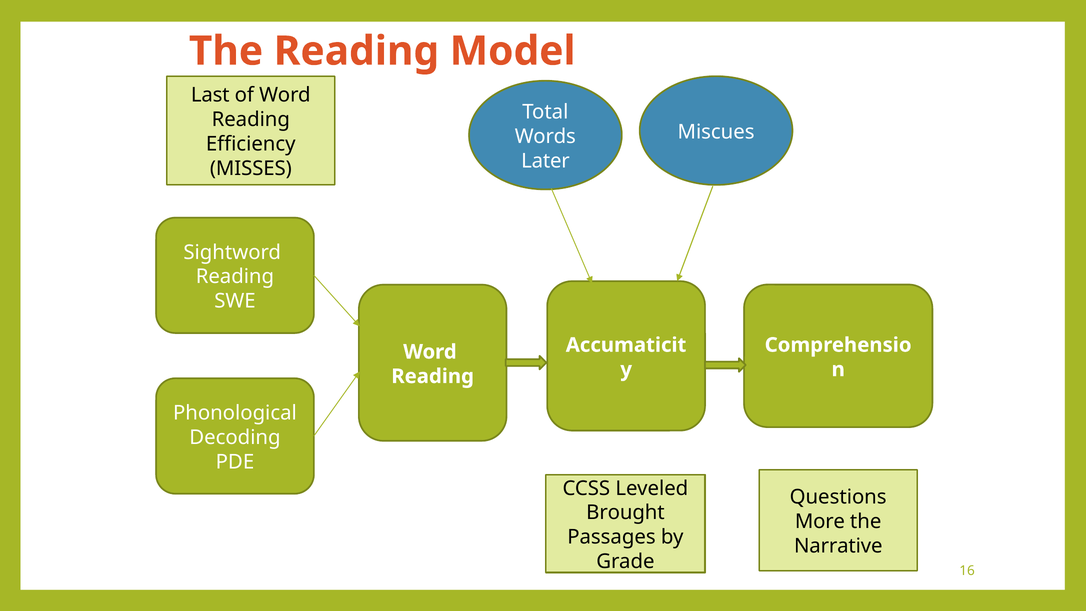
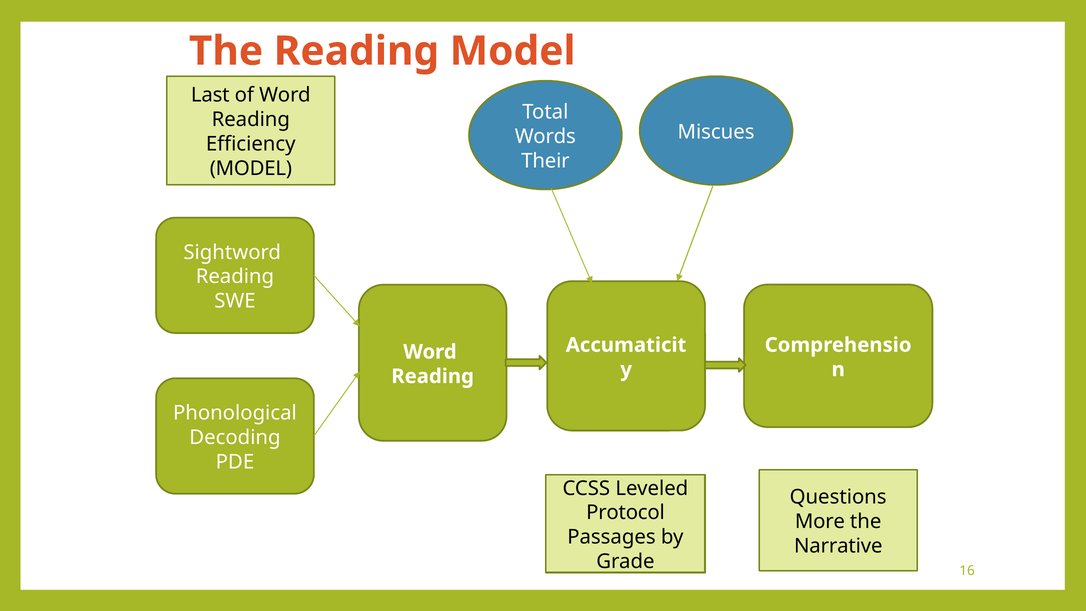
Later: Later -> Their (545, 161)
MISSES: MISSES -> MODEL (251, 168)
Brought: Brought -> Protocol (625, 513)
